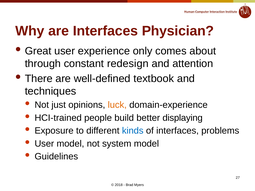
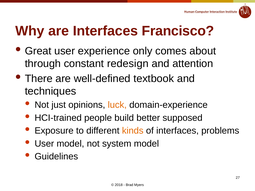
Physician: Physician -> Francisco (178, 31)
displaying: displaying -> supposed (183, 118)
kinds colour: blue -> orange (133, 131)
